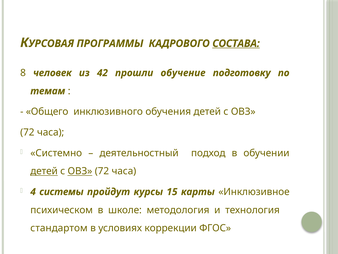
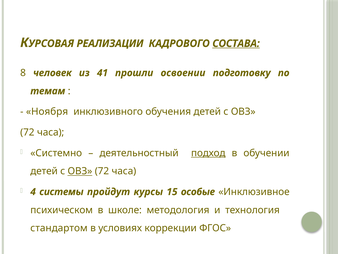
ПРОГРАММЫ: ПРОГРАММЫ -> РЕАЛИЗАЦИИ (110, 43)
42: 42 -> 41 (102, 73)
обучение: обучение -> освоении (183, 73)
Общего: Общего -> Ноября (47, 112)
подход underline: none -> present (208, 153)
детей underline: present -> none (44, 171)
карты: карты -> особые (198, 191)
